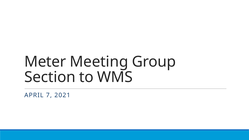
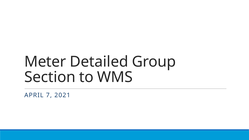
Meeting: Meeting -> Detailed (99, 62)
